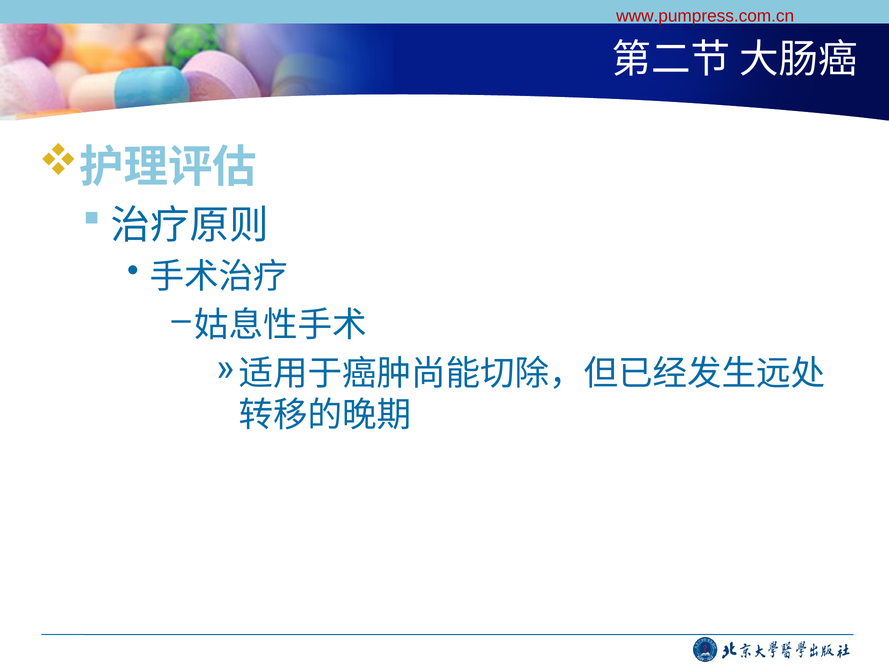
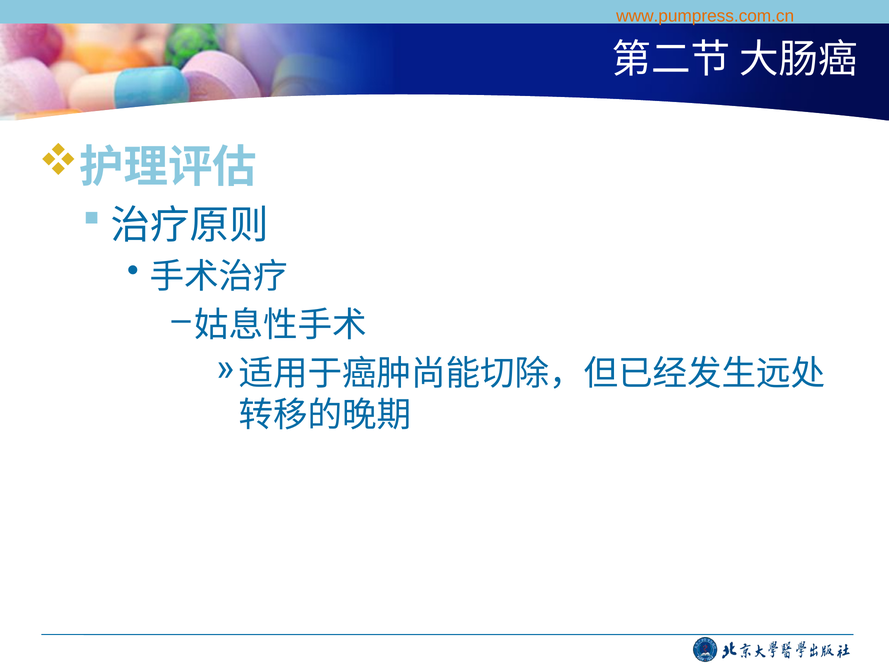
www.pumpress.com.cn colour: red -> orange (705, 16)
